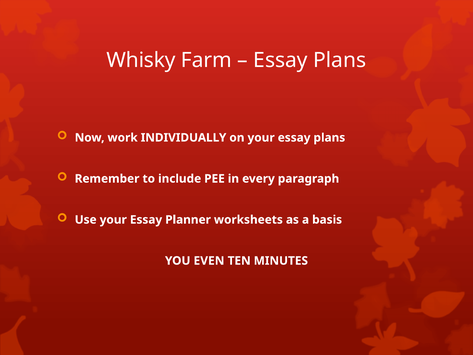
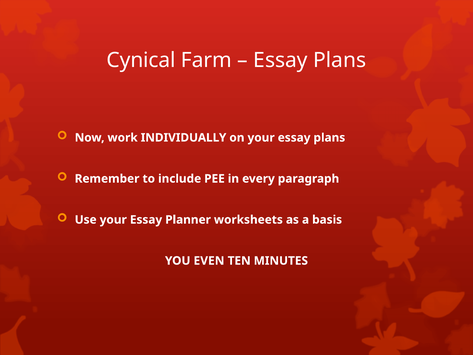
Whisky: Whisky -> Cynical (141, 60)
